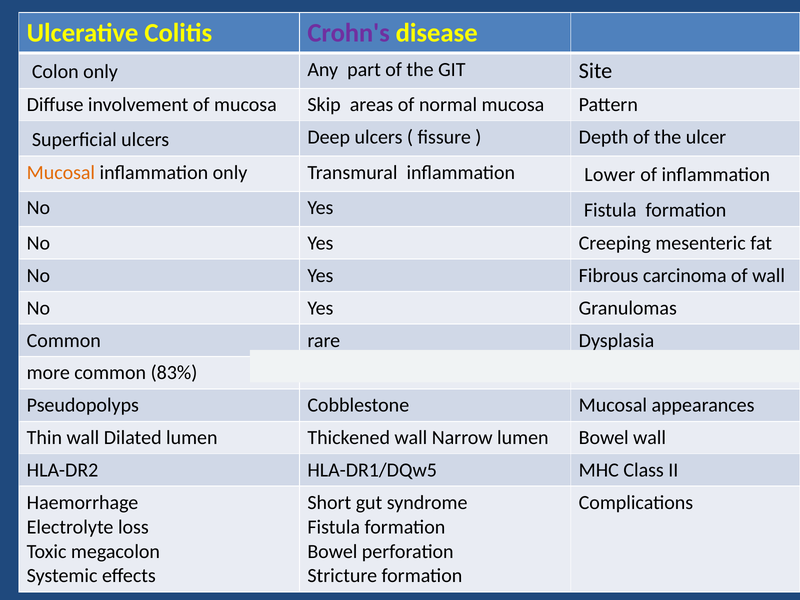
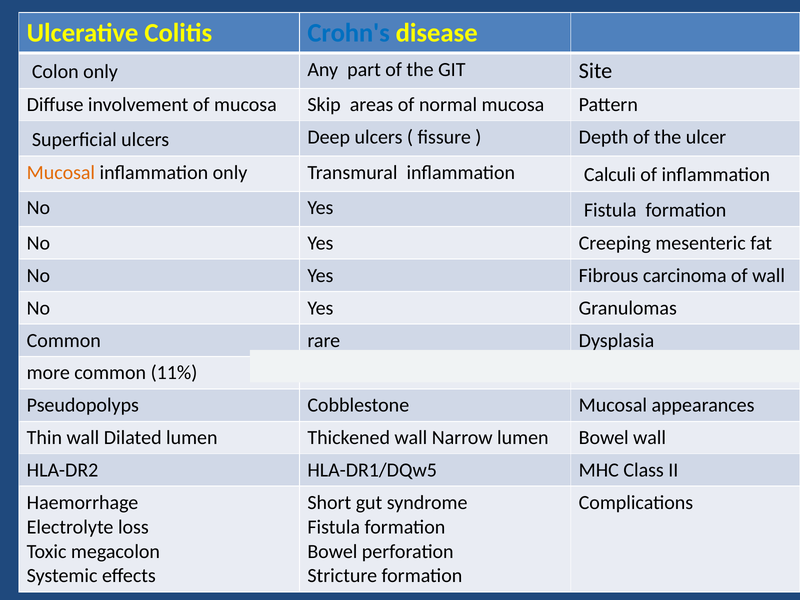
Crohn's colour: purple -> blue (349, 33)
Lower: Lower -> Calculi (610, 175)
83%: 83% -> 11% (174, 373)
